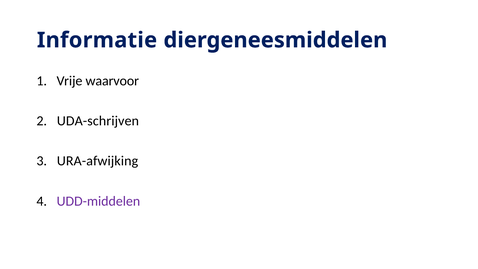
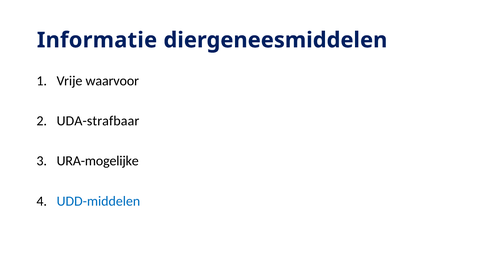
UDA-schrijven: UDA-schrijven -> UDA-strafbaar (98, 121)
URA-afwijking: URA-afwijking -> URA-mogelijke (98, 161)
UDD-middelen colour: purple -> blue (98, 201)
